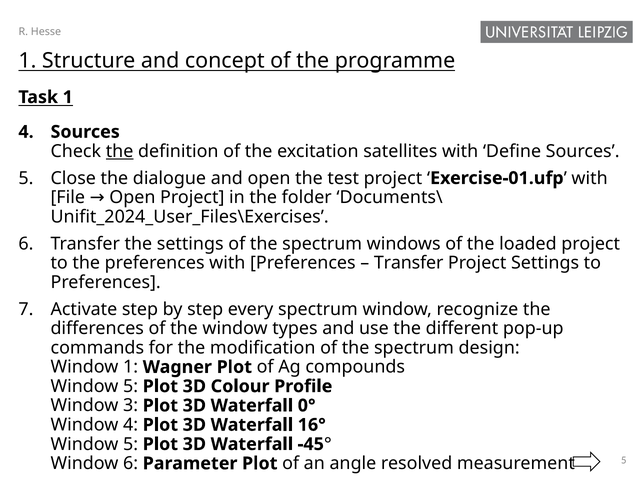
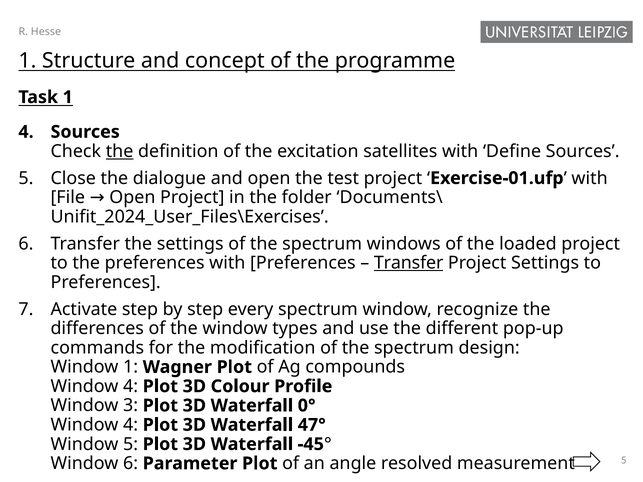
Transfer underline: none -> present (409, 263)
5: 5 -> 4 (131, 387)
16°: 16° -> 47° (312, 425)
